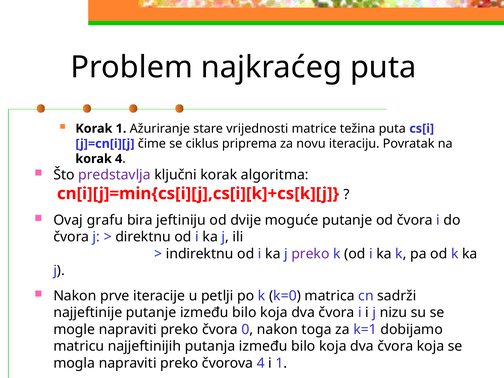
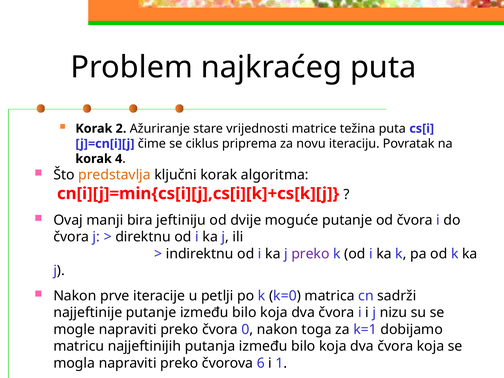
Korak 1: 1 -> 2 (121, 129)
predstavlja colour: purple -> orange (114, 175)
grafu: grafu -> manji (105, 220)
čvorova 4: 4 -> 6 (261, 363)
